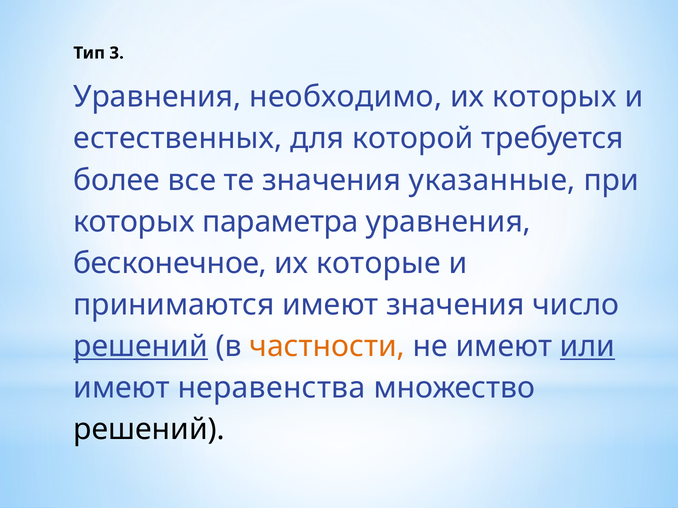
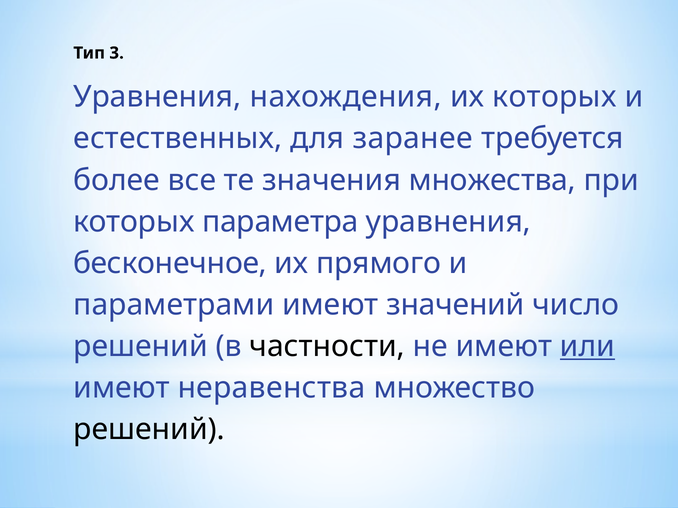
необходимо: необходимо -> нахождения (346, 97)
которой: которой -> заранее (413, 139)
указанные: указанные -> множества (492, 180)
которые: которые -> прямого (379, 263)
принимаются: принимаются -> параметрами (174, 305)
имеют значения: значения -> значений (455, 305)
решений underline: present -> none (141, 347)
частности colour: orange -> black (327, 347)
